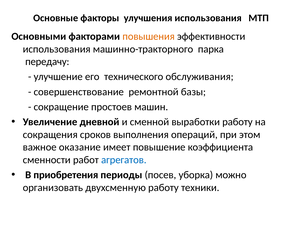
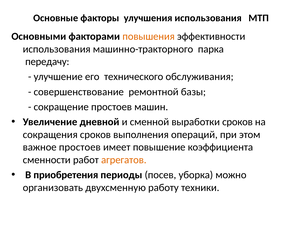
выработки работу: работу -> сроков (237, 122)
важное оказание: оказание -> простоев (80, 147)
агрегатов colour: blue -> orange (124, 160)
